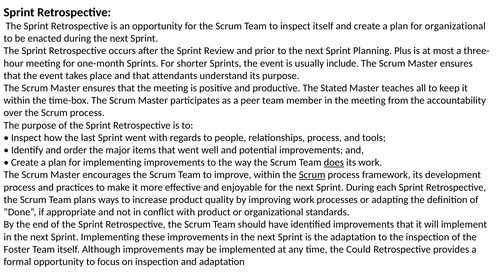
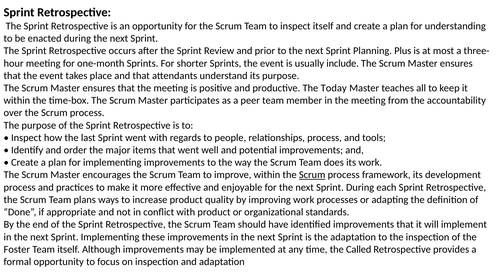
for organizational: organizational -> understanding (455, 26)
Stated: Stated -> Today (334, 88)
does underline: present -> none (334, 162)
Could: Could -> Called (359, 249)
